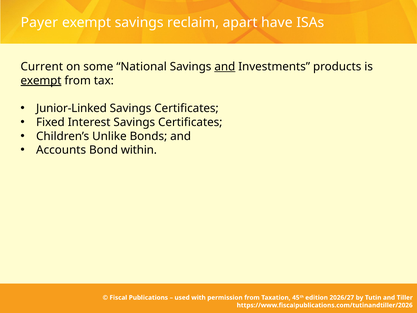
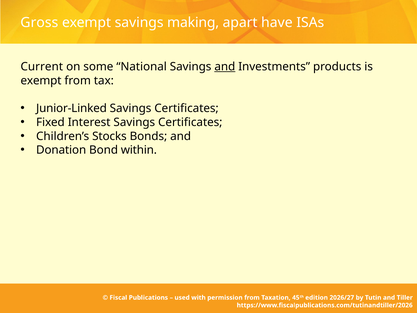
Payer: Payer -> Gross (39, 22)
reclaim: reclaim -> making (193, 22)
exempt underline: present -> none (41, 80)
Unlike: Unlike -> Stocks (109, 136)
Accounts: Accounts -> Donation (61, 150)
